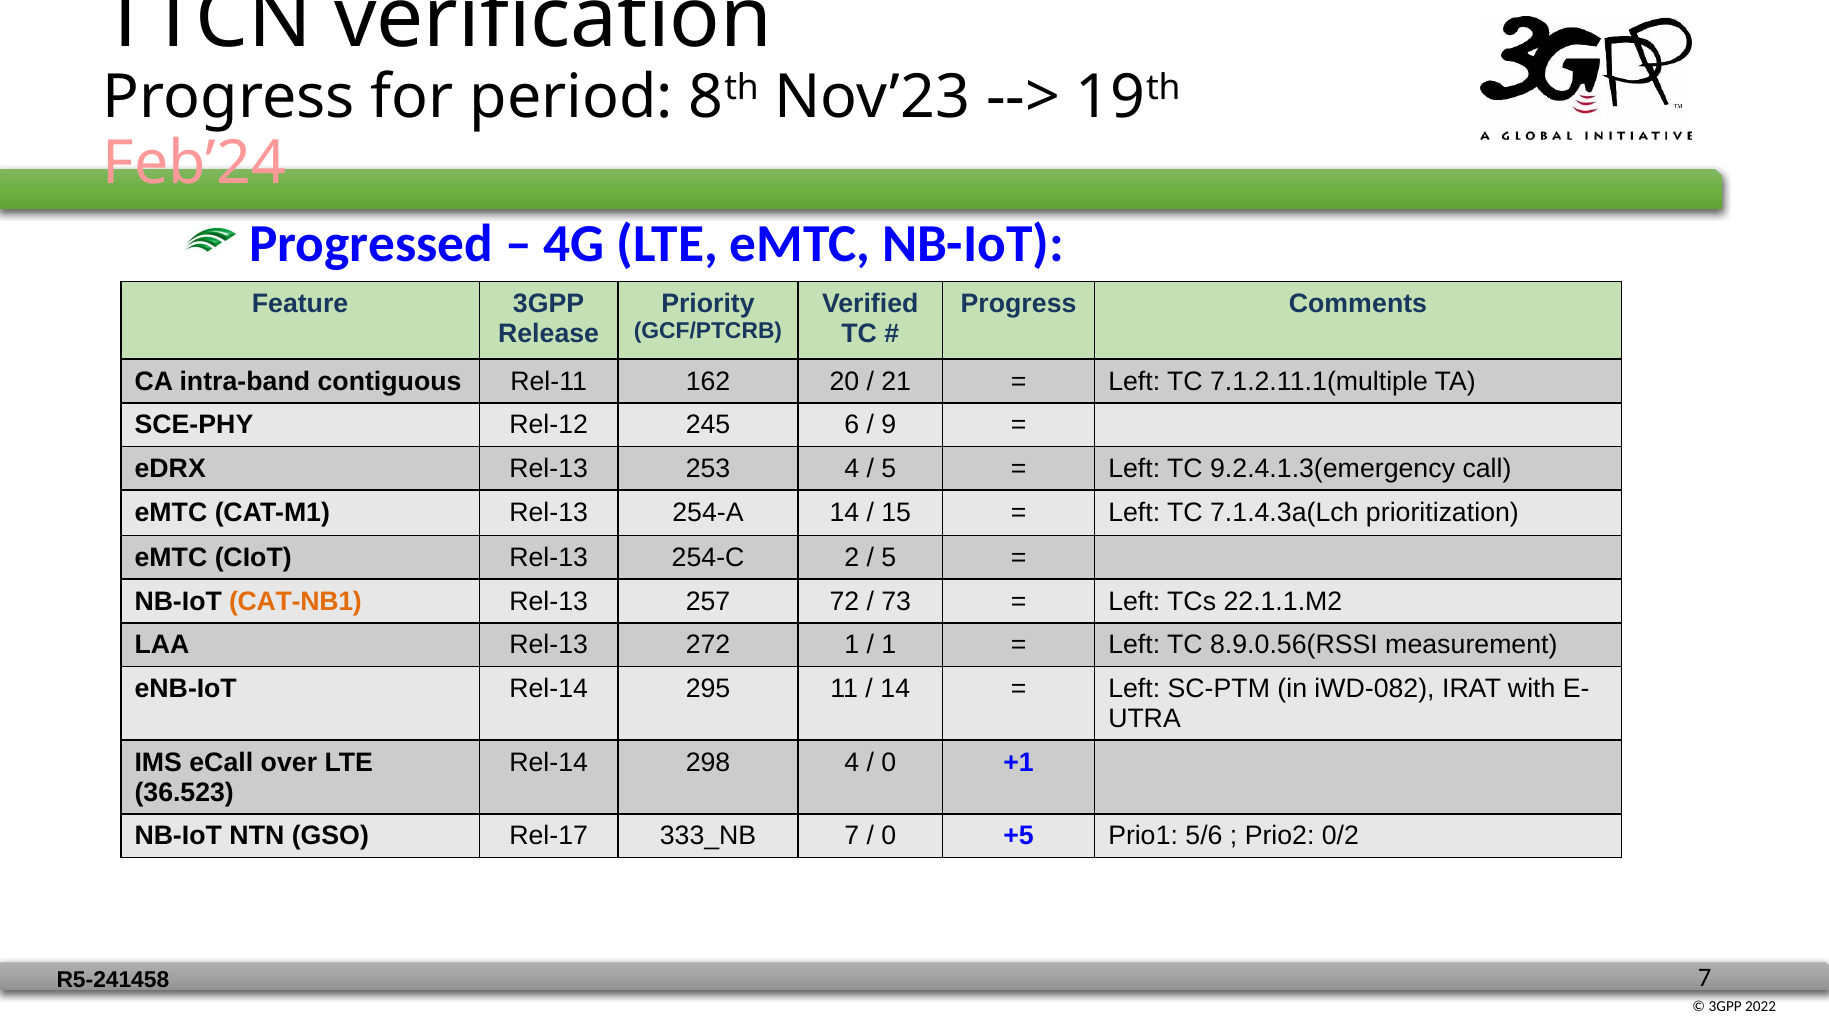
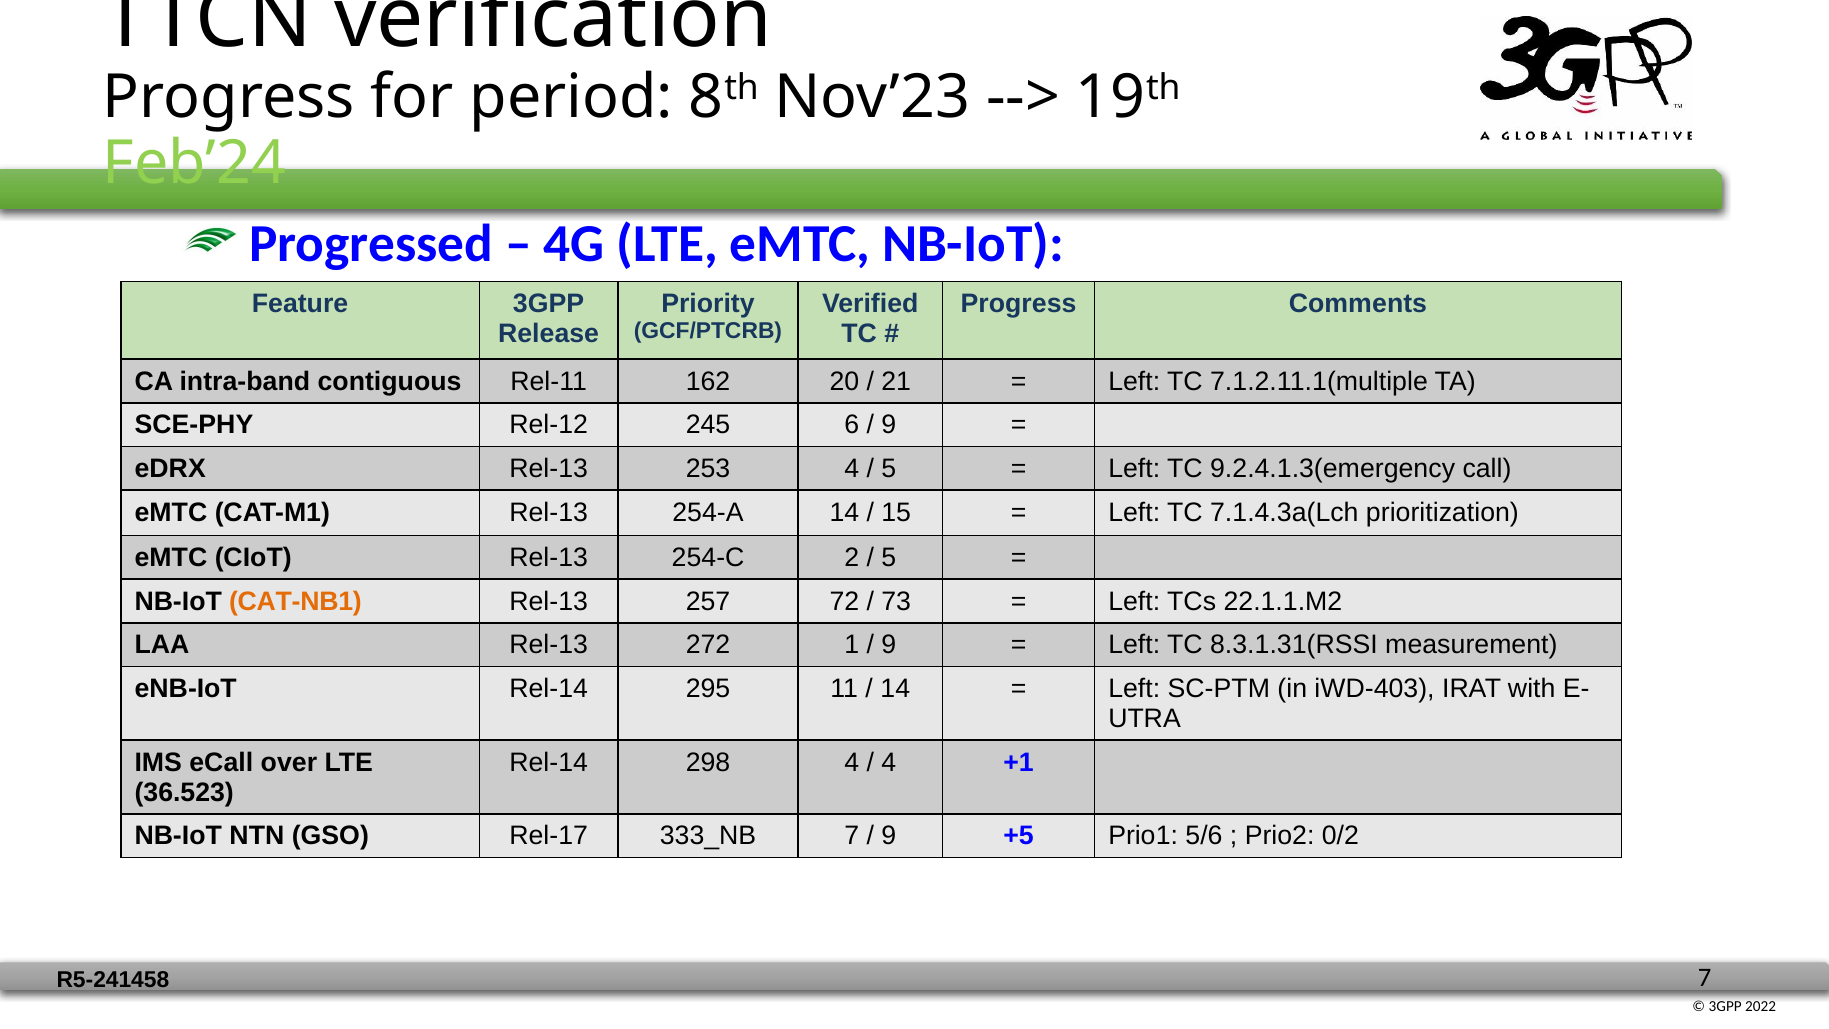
Feb’24 colour: pink -> light green (194, 164)
1: 1 -> 9 (889, 645)
8.9.0.56(RSSI: 8.9.0.56(RSSI -> 8.3.1.31(RSSI (1294, 645)
iWD-082: iWD-082 -> iWD-403 (1375, 689)
0: 0 -> 4 (889, 762)
0: 0 -> 9 (889, 836)
